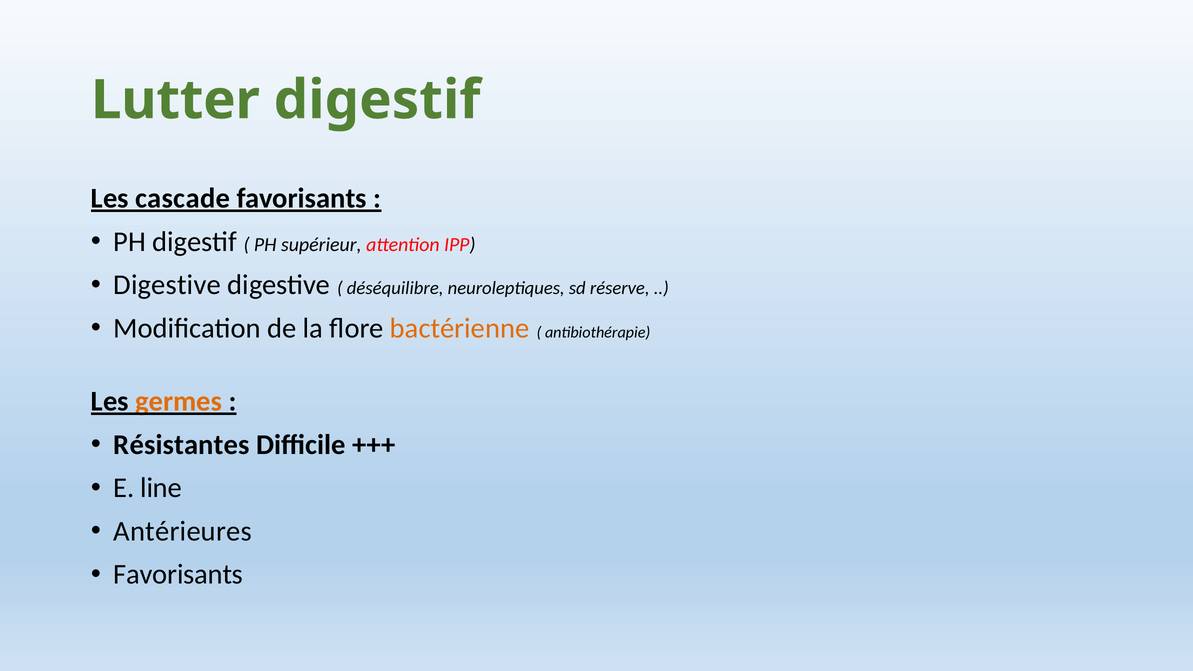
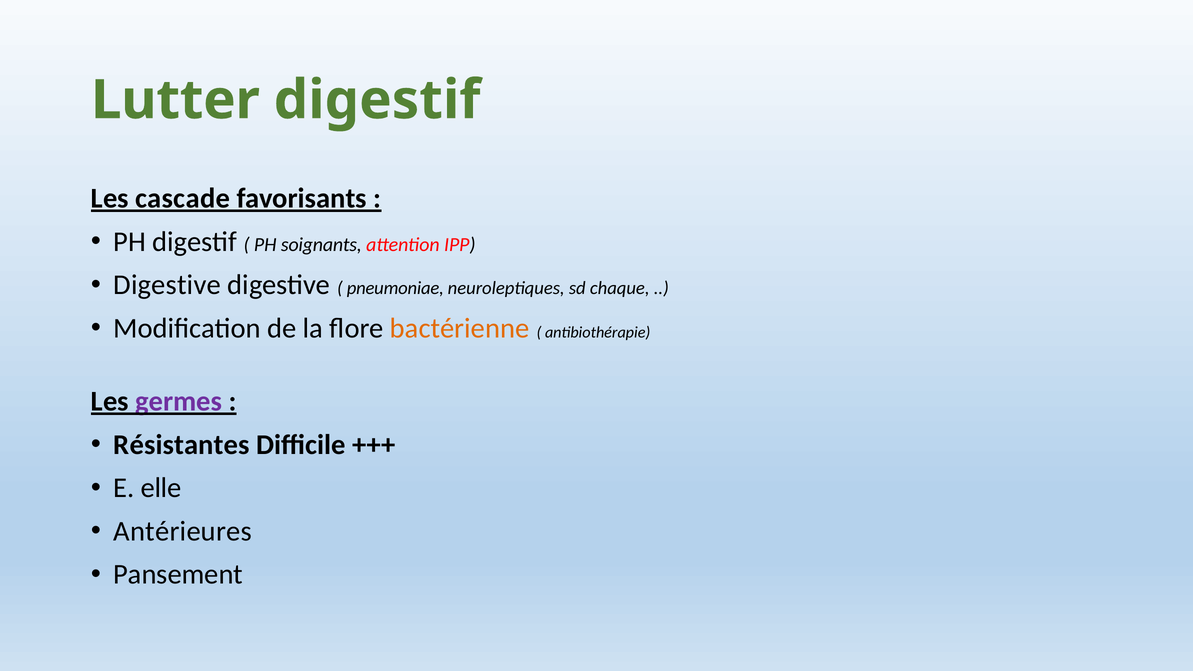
supérieur: supérieur -> soignants (321, 245)
déséquilibre: déséquilibre -> pneumoniae (395, 288)
réserve: réserve -> chaque (620, 288)
germes colour: orange -> purple (179, 401)
line: line -> elle (161, 488)
Favorisants: Favorisants -> Pansement (178, 575)
